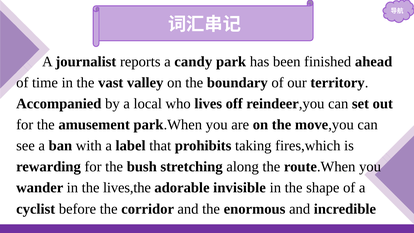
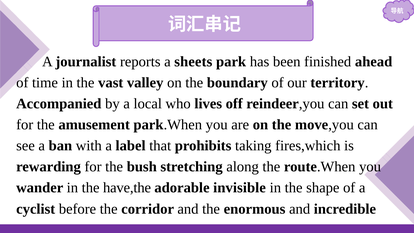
candy: candy -> sheets (193, 61)
lives,the: lives,the -> have,the (127, 188)
